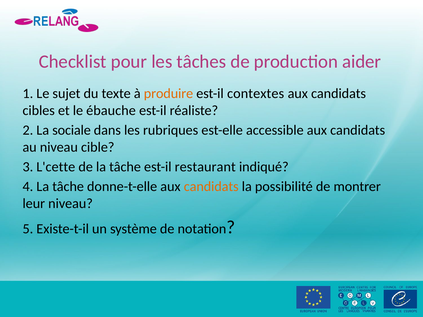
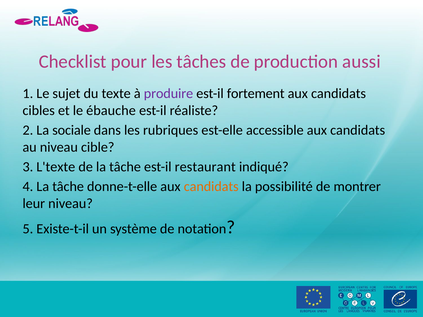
aider: aider -> aussi (362, 62)
produire colour: orange -> purple (168, 94)
contextes: contextes -> fortement (256, 94)
L'cette: L'cette -> L'texte (56, 167)
